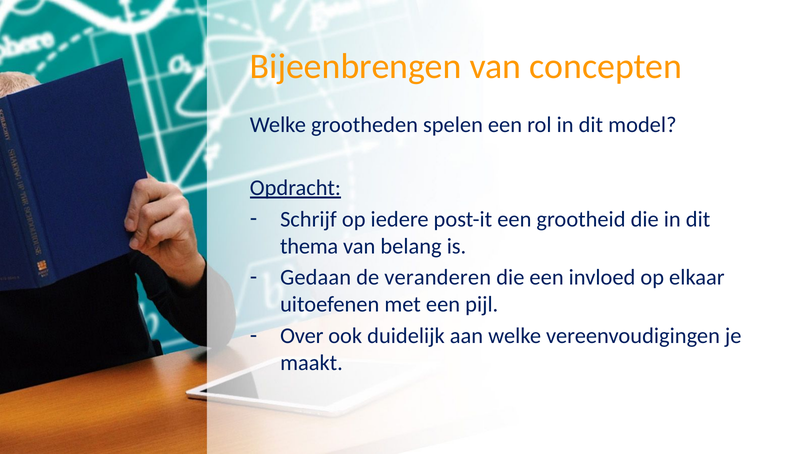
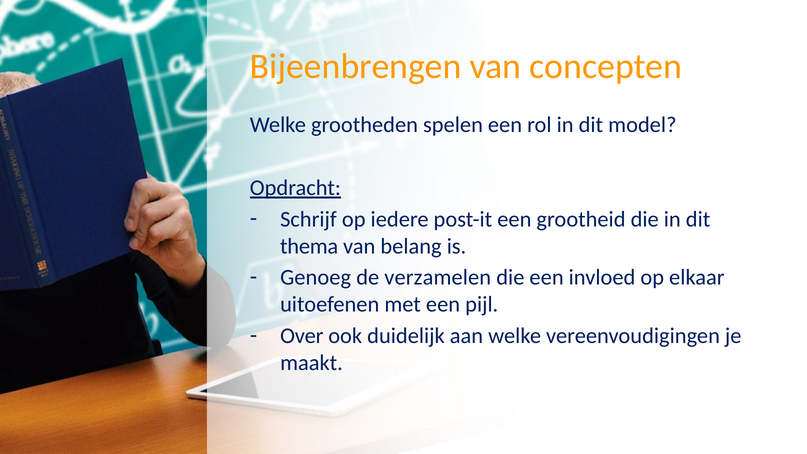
Gedaan: Gedaan -> Genoeg (316, 277)
veranderen: veranderen -> verzamelen (438, 277)
